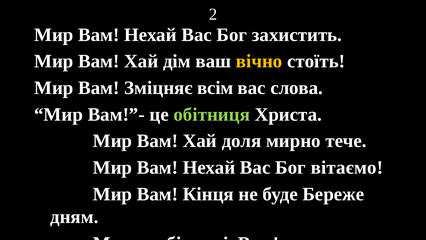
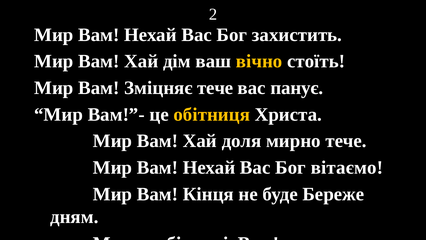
Зміцняє всім: всім -> тече (215, 88)
слова: слова -> панує (297, 88)
обітниця colour: light green -> yellow (212, 114)
